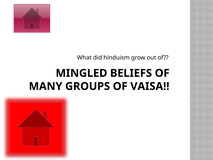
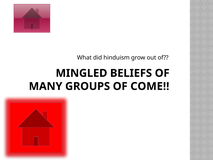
VAISA: VAISA -> COME (150, 86)
